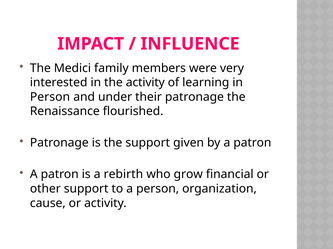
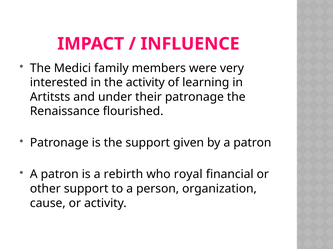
Person: Person -> Artitsts (50, 97)
grow: grow -> royal (188, 175)
